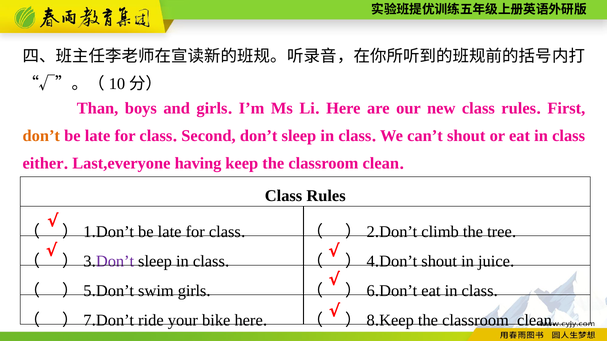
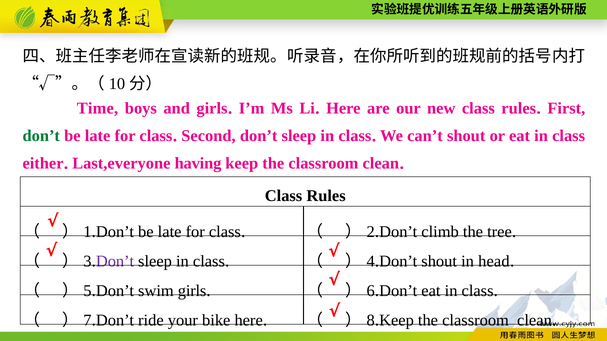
Than: Than -> Time (97, 108)
don’t colour: orange -> green (41, 136)
juice: juice -> head (494, 262)
